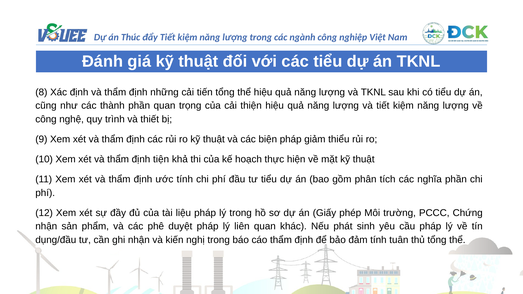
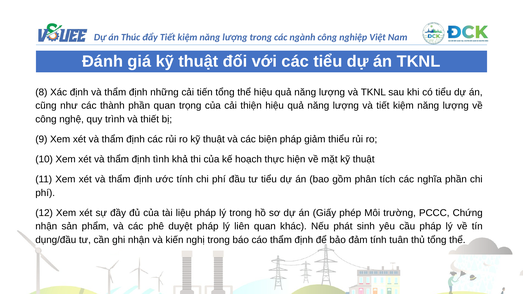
tiện: tiện -> tình (161, 159)
